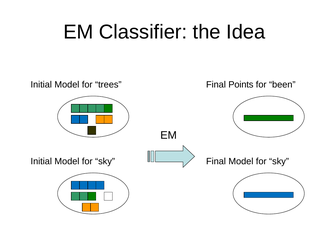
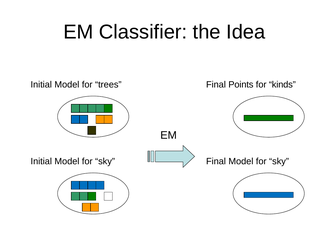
been: been -> kinds (282, 85)
